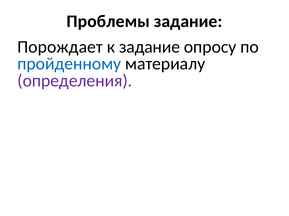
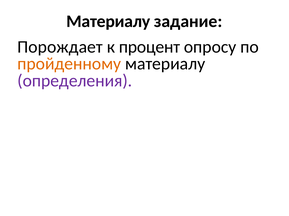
Проблемы: Проблемы -> Материалу (108, 21)
к задание: задание -> процент (150, 47)
пройденному colour: blue -> orange (69, 64)
